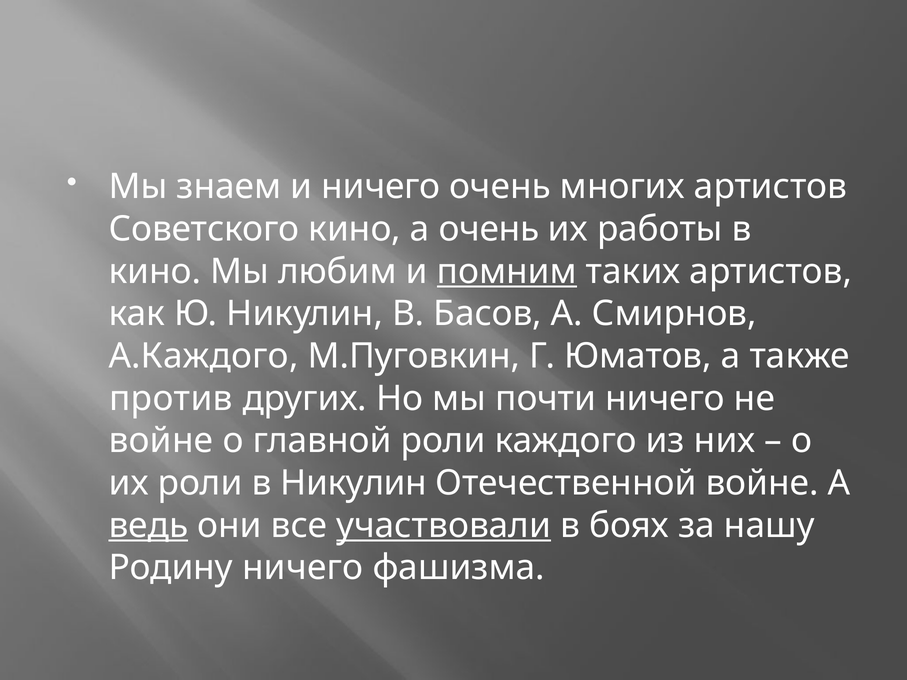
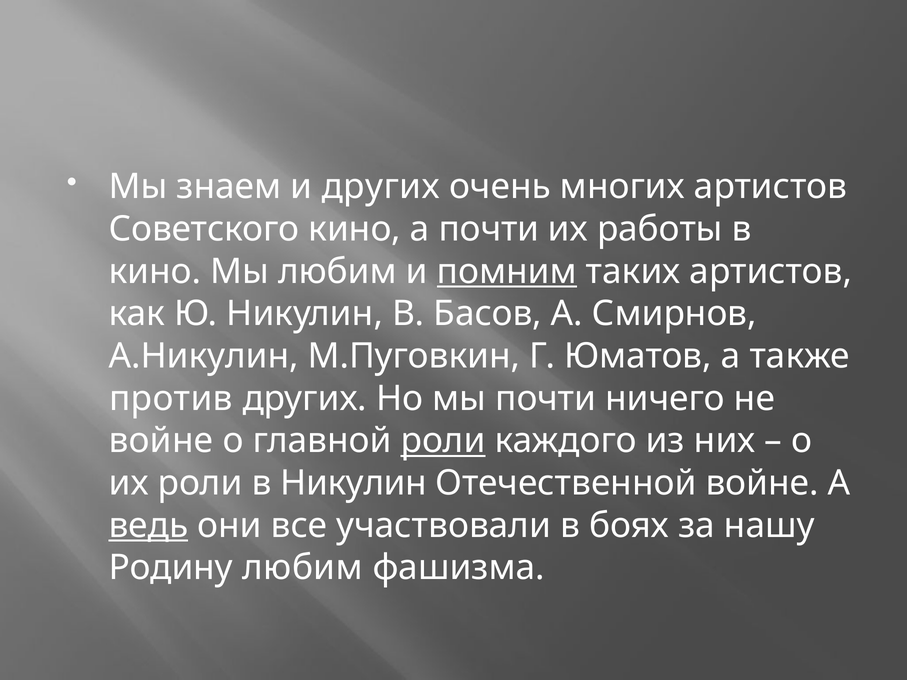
и ничего: ничего -> других (381, 187)
а очень: очень -> почти (489, 229)
А.Каждого: А.Каждого -> А.Никулин (204, 356)
роли underline: none -> present (443, 441)
участвовали underline: present -> none (444, 526)
Родину ничего: ничего -> любим (303, 568)
